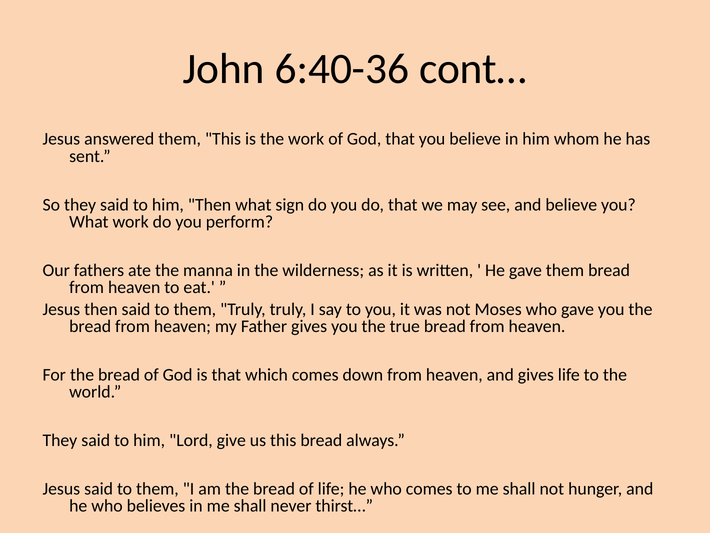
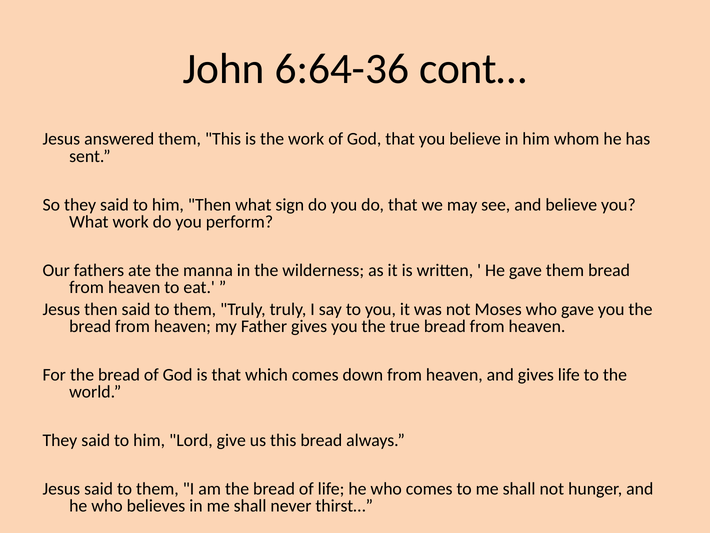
6:40-36: 6:40-36 -> 6:64-36 (342, 69)
